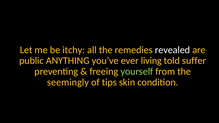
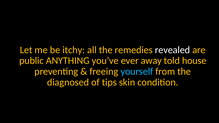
living: living -> away (151, 61)
suffer: suffer -> house (194, 61)
yourself colour: light green -> light blue (137, 72)
seemingly: seemingly -> diagnosed (68, 82)
